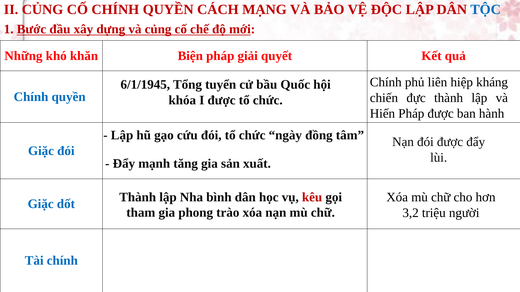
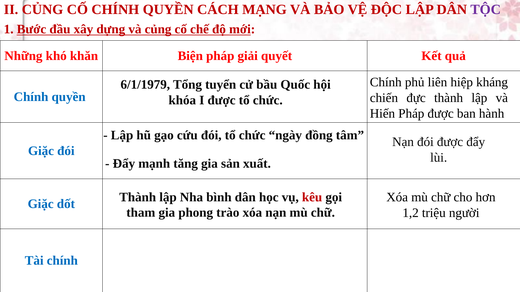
TỘC colour: blue -> purple (486, 9)
6/1/1945: 6/1/1945 -> 6/1/1979 (145, 85)
3,2: 3,2 -> 1,2 (411, 213)
